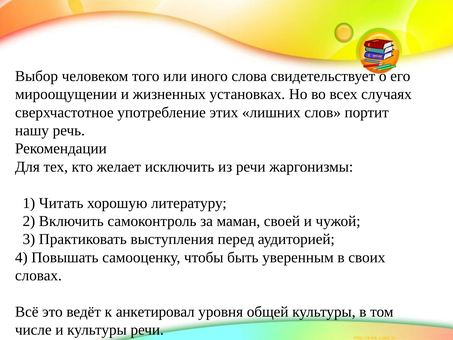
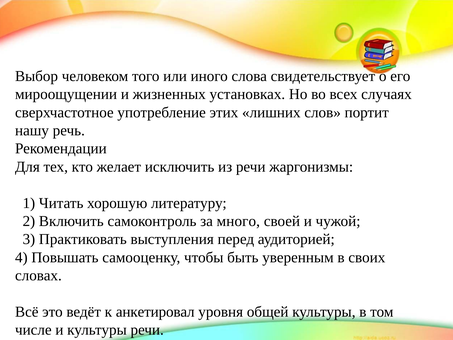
маман: маман -> много (238, 221)
